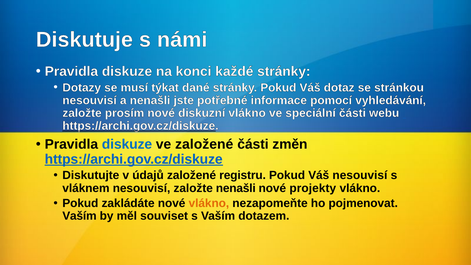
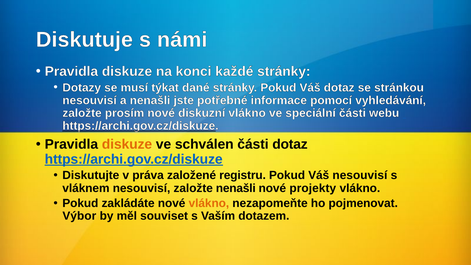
diskuze colour: blue -> orange (127, 144)
ve založené: založené -> schválen (204, 144)
části změn: změn -> dotaz (290, 144)
údajů: údajů -> práva (148, 175)
Vaším: Vaším -> Výbor (79, 216)
